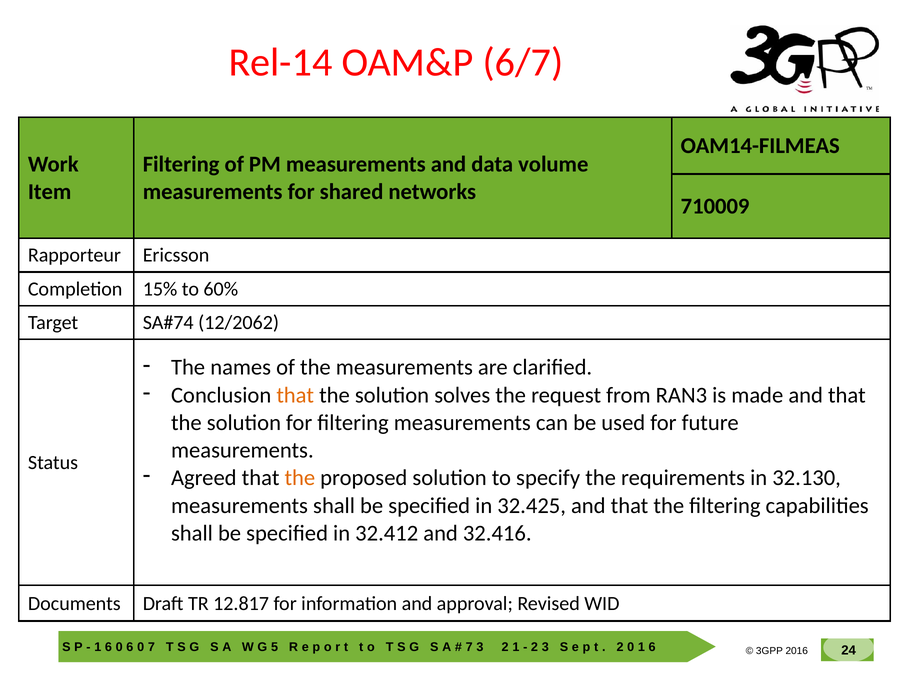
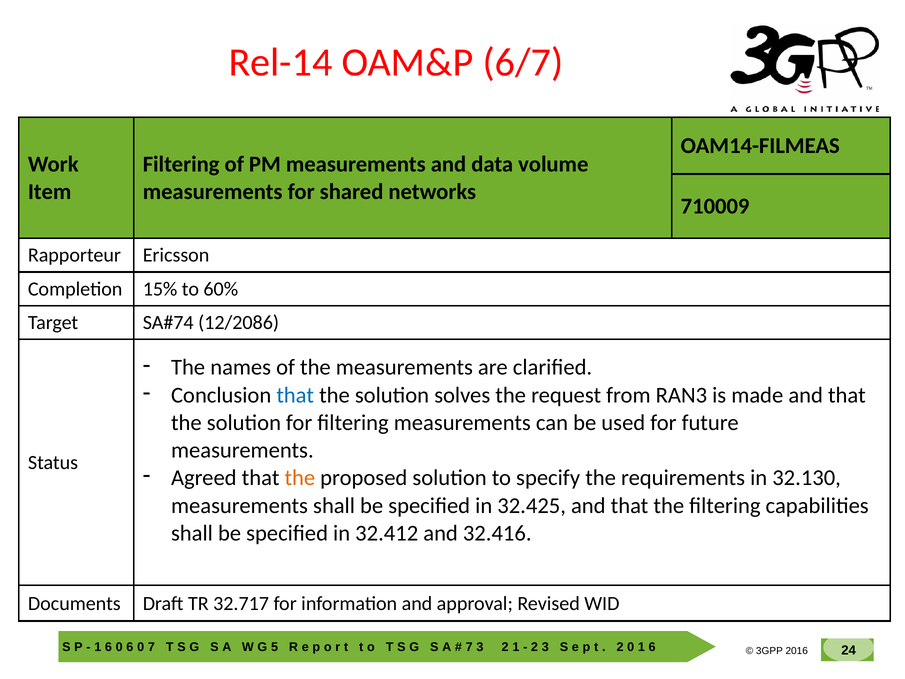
12/2062: 12/2062 -> 12/2086 (239, 323)
that colour: orange -> blue (295, 395)
12.817: 12.817 -> 32.717 (241, 603)
